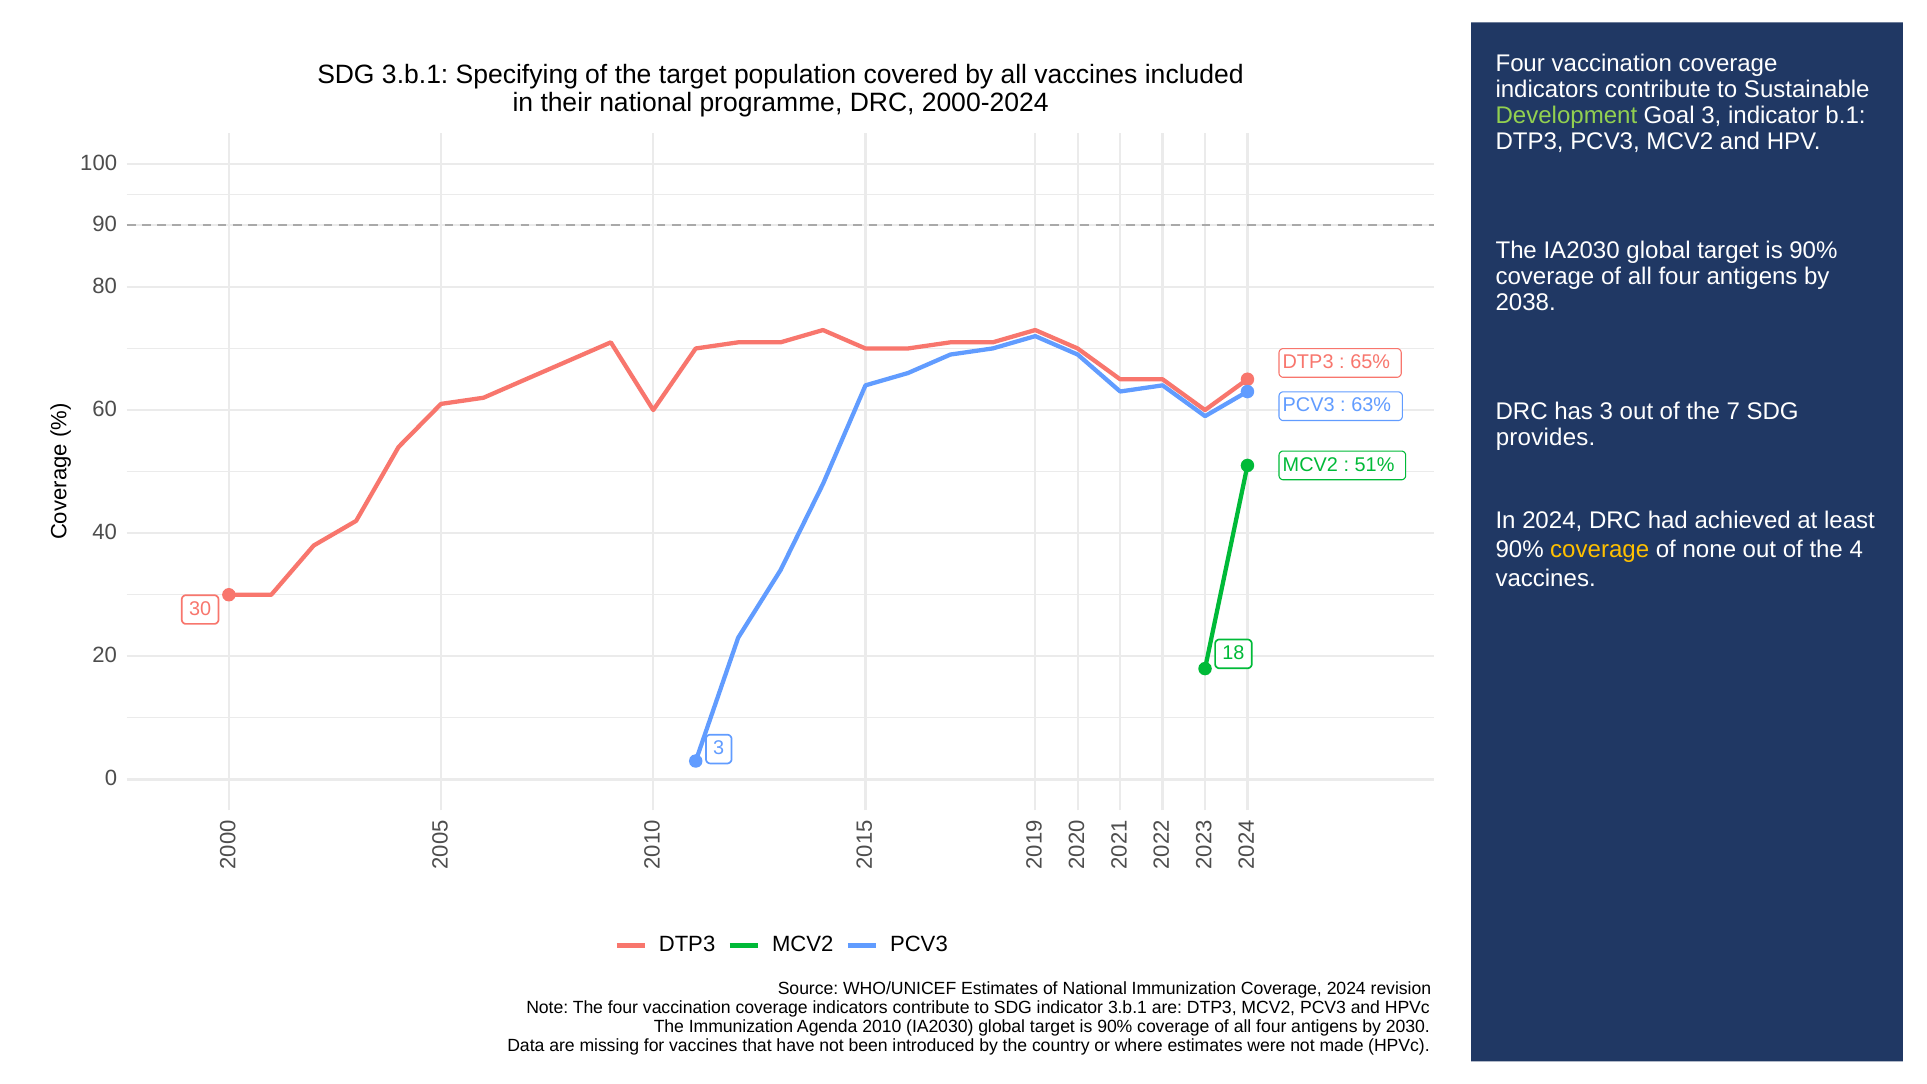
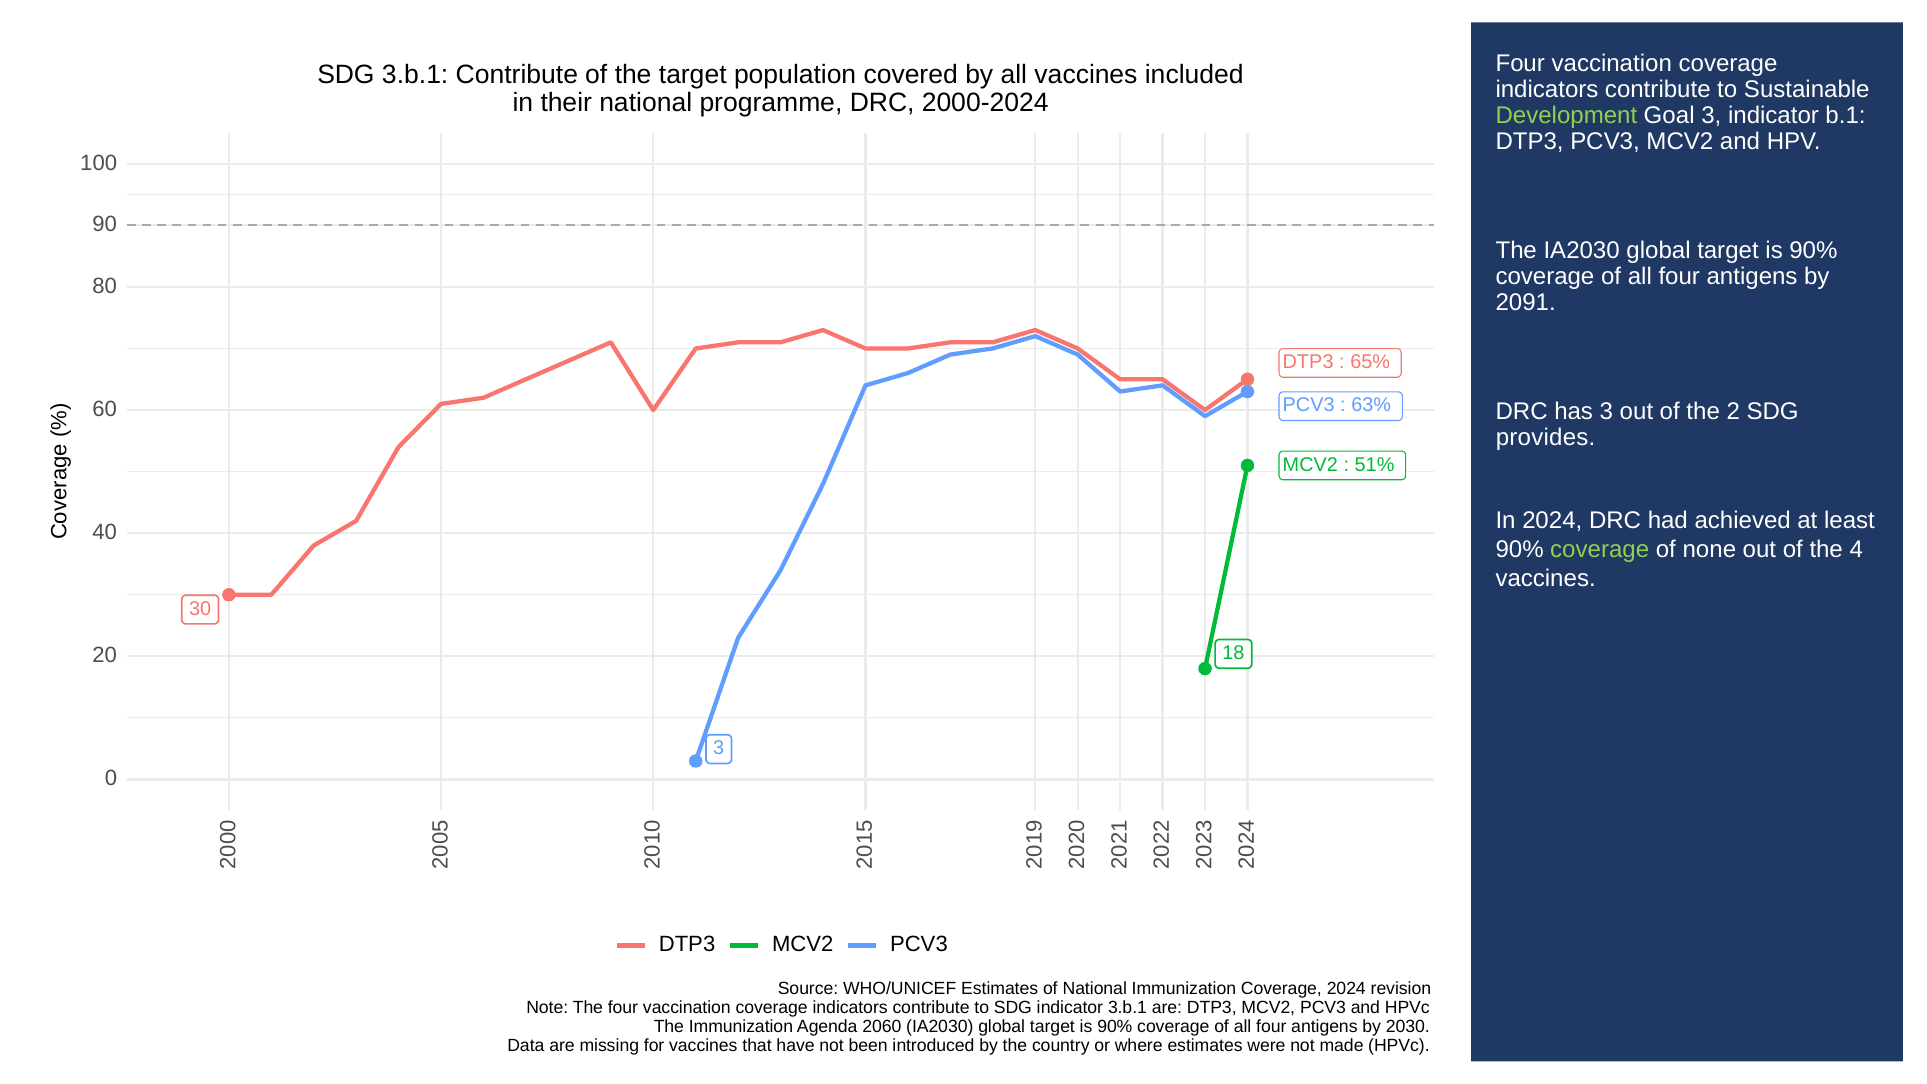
3.b.1 Specifying: Specifying -> Contribute (517, 75)
2038: 2038 -> 2091 (1526, 302)
the 7: 7 -> 2 (1733, 411)
coverage colour: yellow -> light green (1600, 550)
2010: 2010 -> 2060 (882, 1027)
